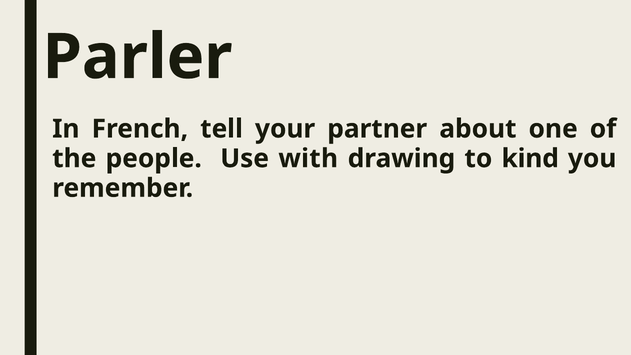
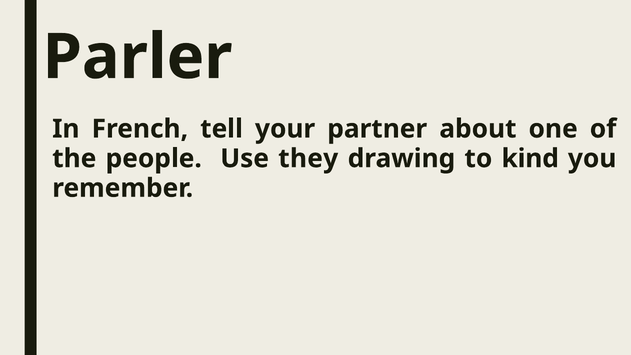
with: with -> they (308, 158)
